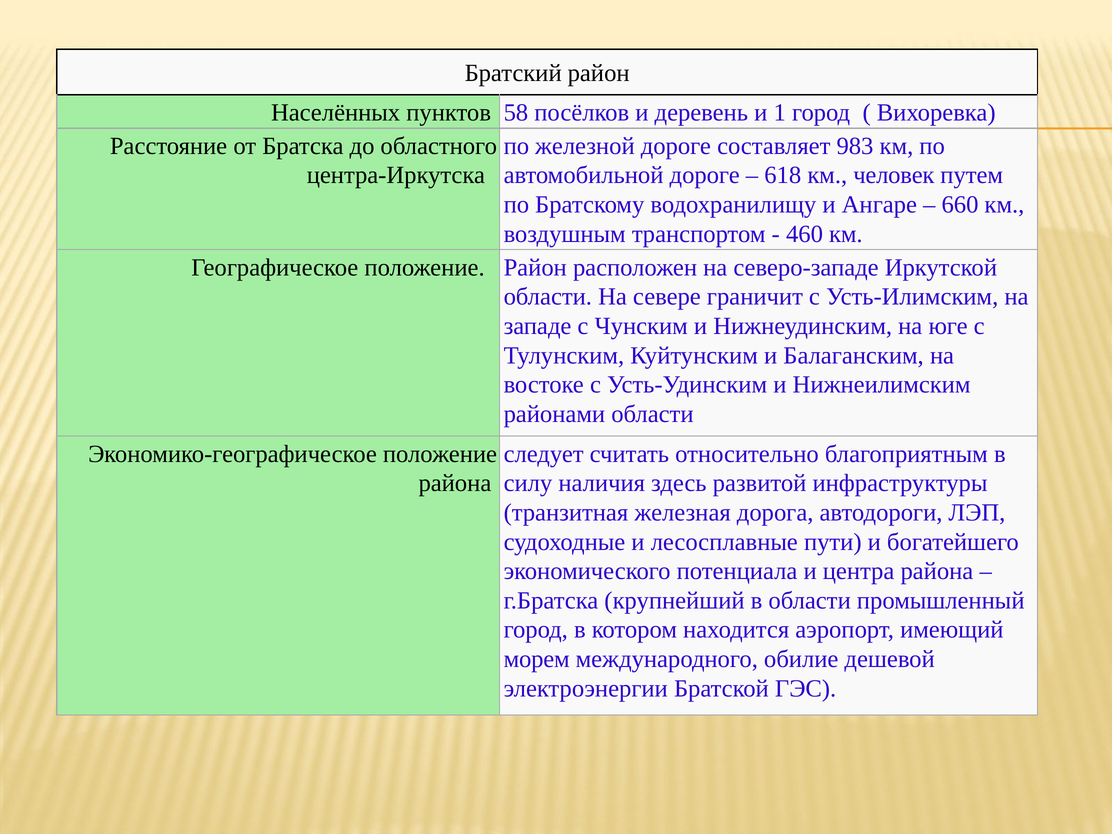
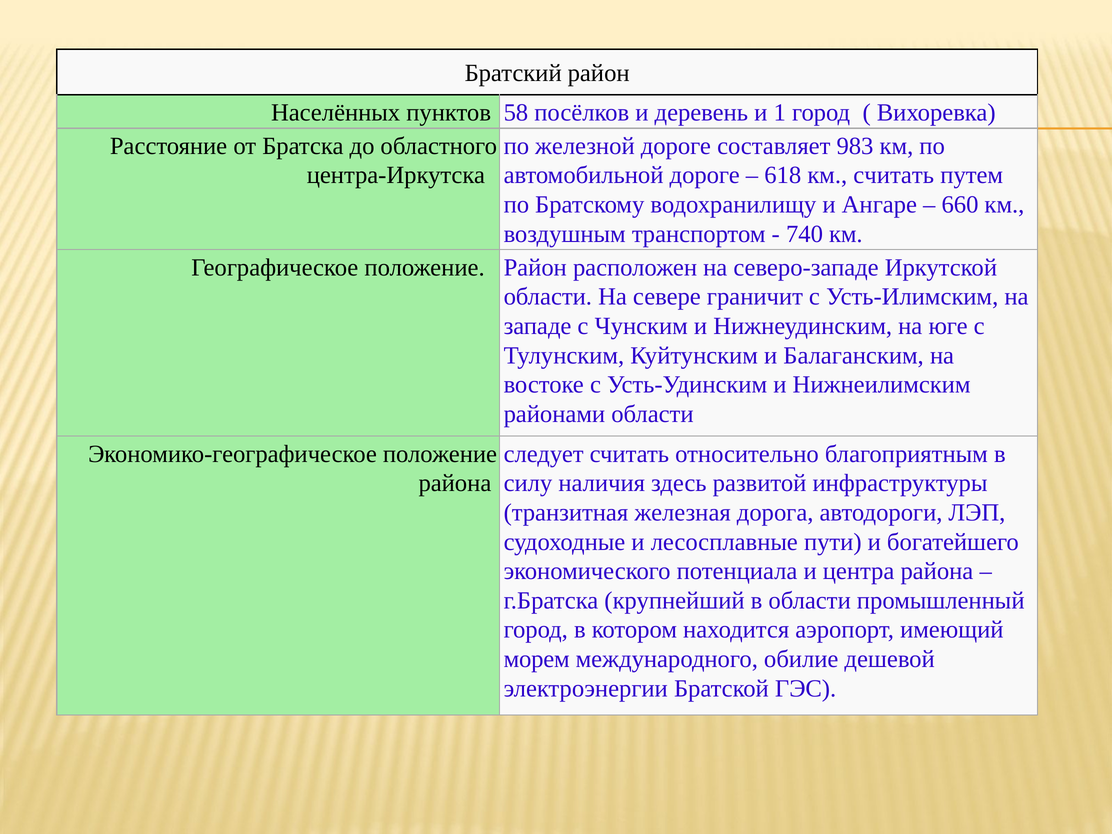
км человек: человек -> считать (894, 175)
460: 460 -> 740 (804, 234)
